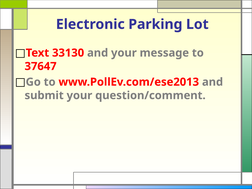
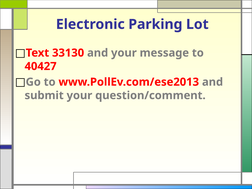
37647: 37647 -> 40427 (41, 66)
